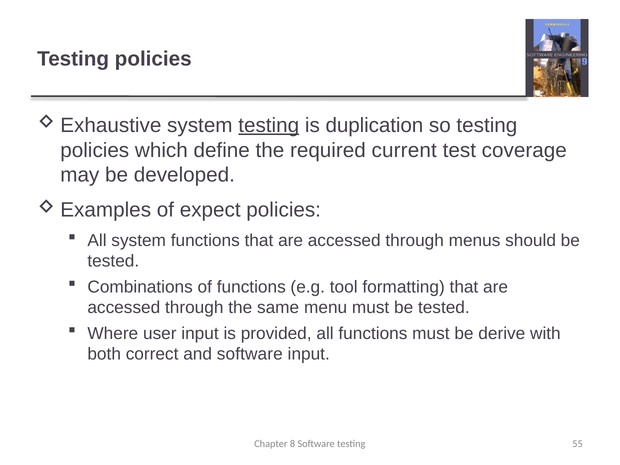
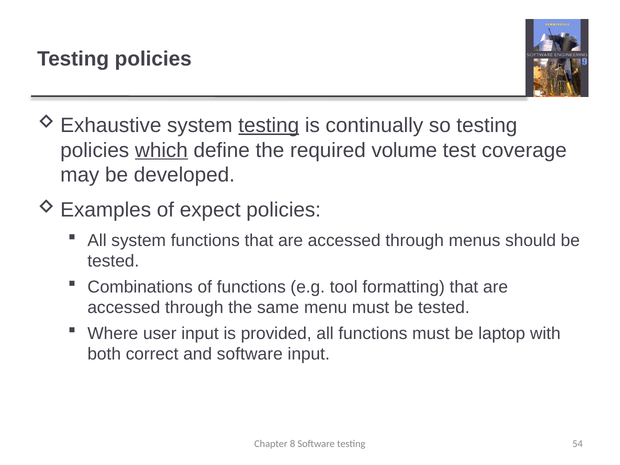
duplication: duplication -> continually (374, 125)
which underline: none -> present (161, 150)
current: current -> volume (404, 150)
derive: derive -> laptop (502, 333)
55: 55 -> 54 (578, 444)
